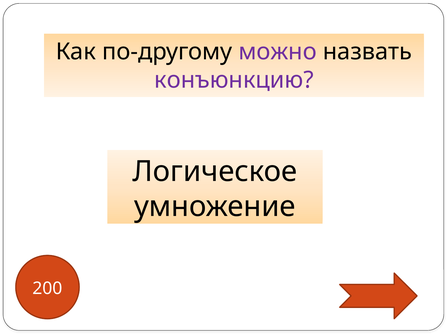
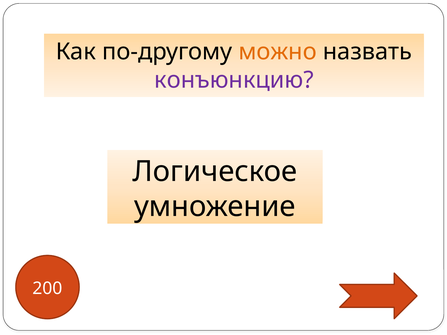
можно colour: purple -> orange (278, 52)
